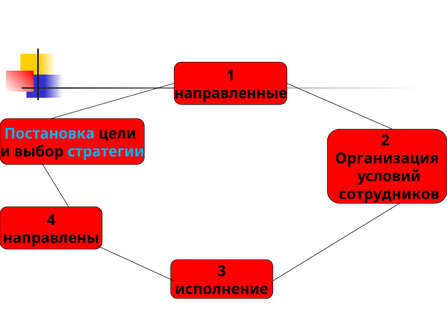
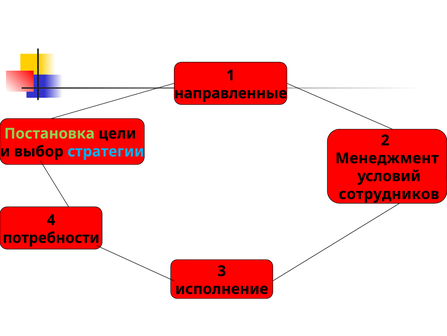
Постановка colour: light blue -> light green (49, 133)
Организация: Организация -> Менеджмент (387, 158)
направлены: направлены -> потребности (51, 237)
